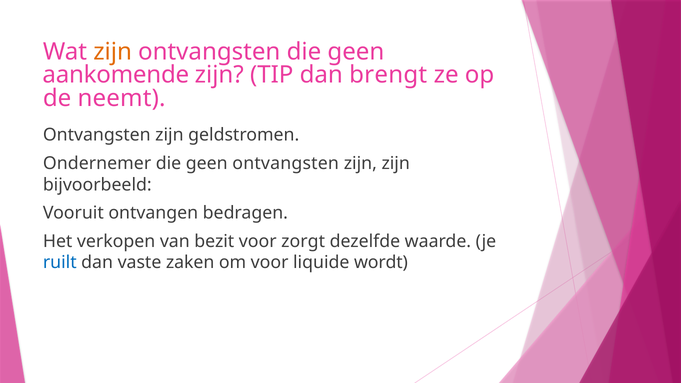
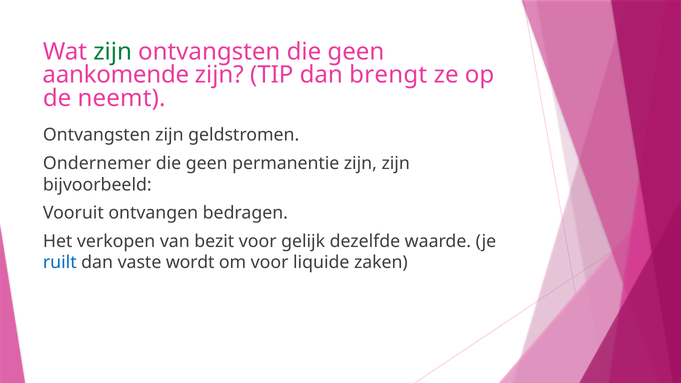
zijn colour: orange -> green (113, 52)
geen ontvangsten: ontvangsten -> permanentie (286, 163)
zorgt: zorgt -> gelijk (303, 241)
zaken: zaken -> wordt (190, 263)
wordt: wordt -> zaken (381, 263)
